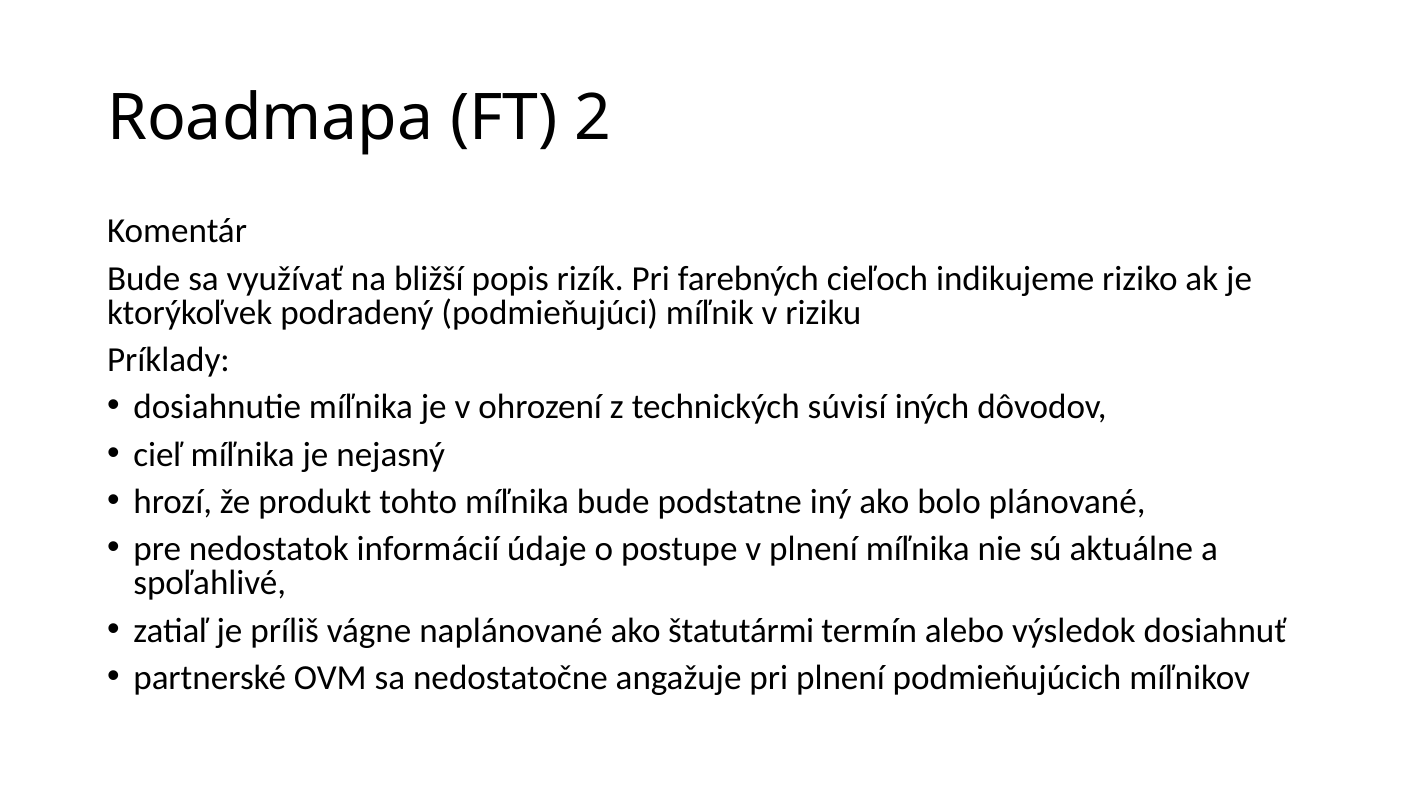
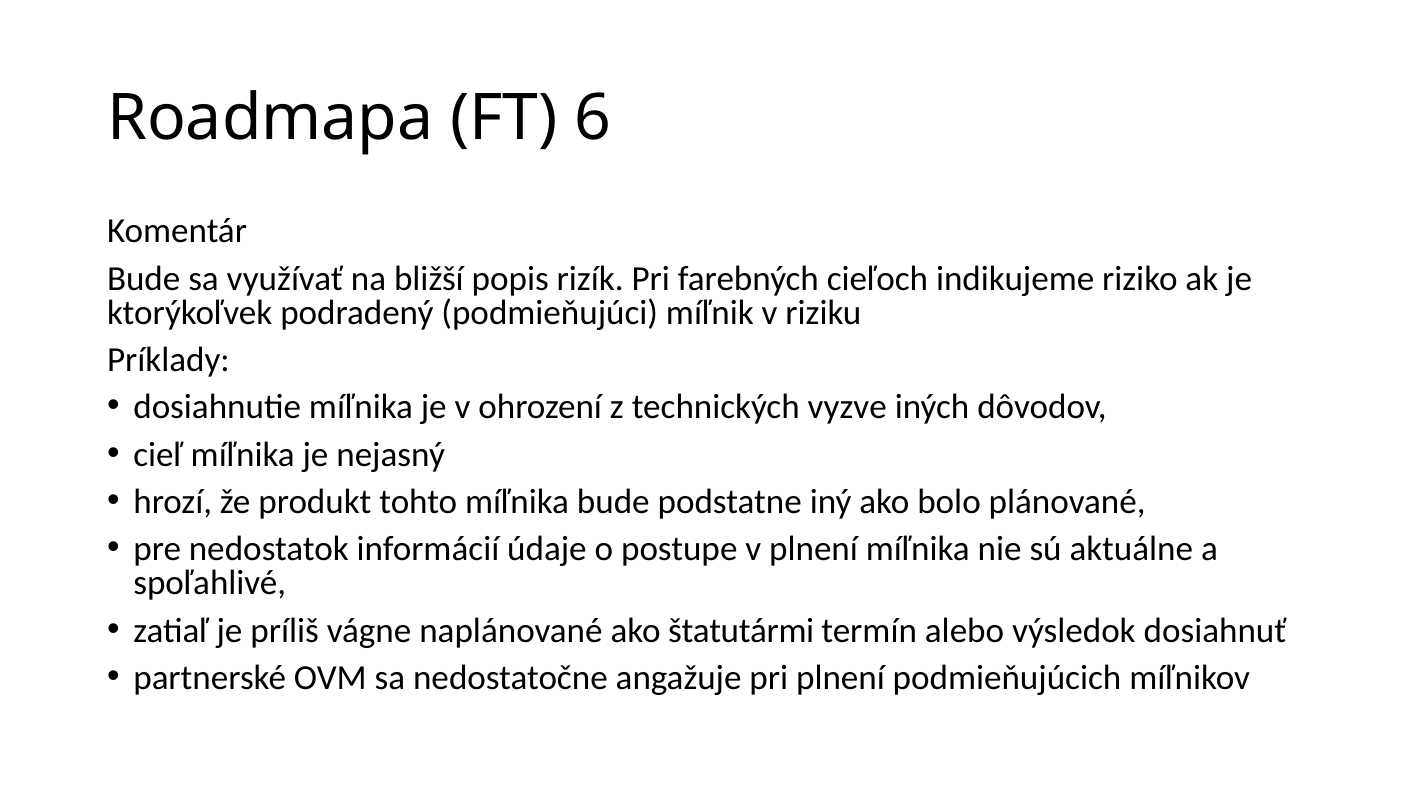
2: 2 -> 6 (593, 118)
súvisí: súvisí -> vyzve (847, 407)
